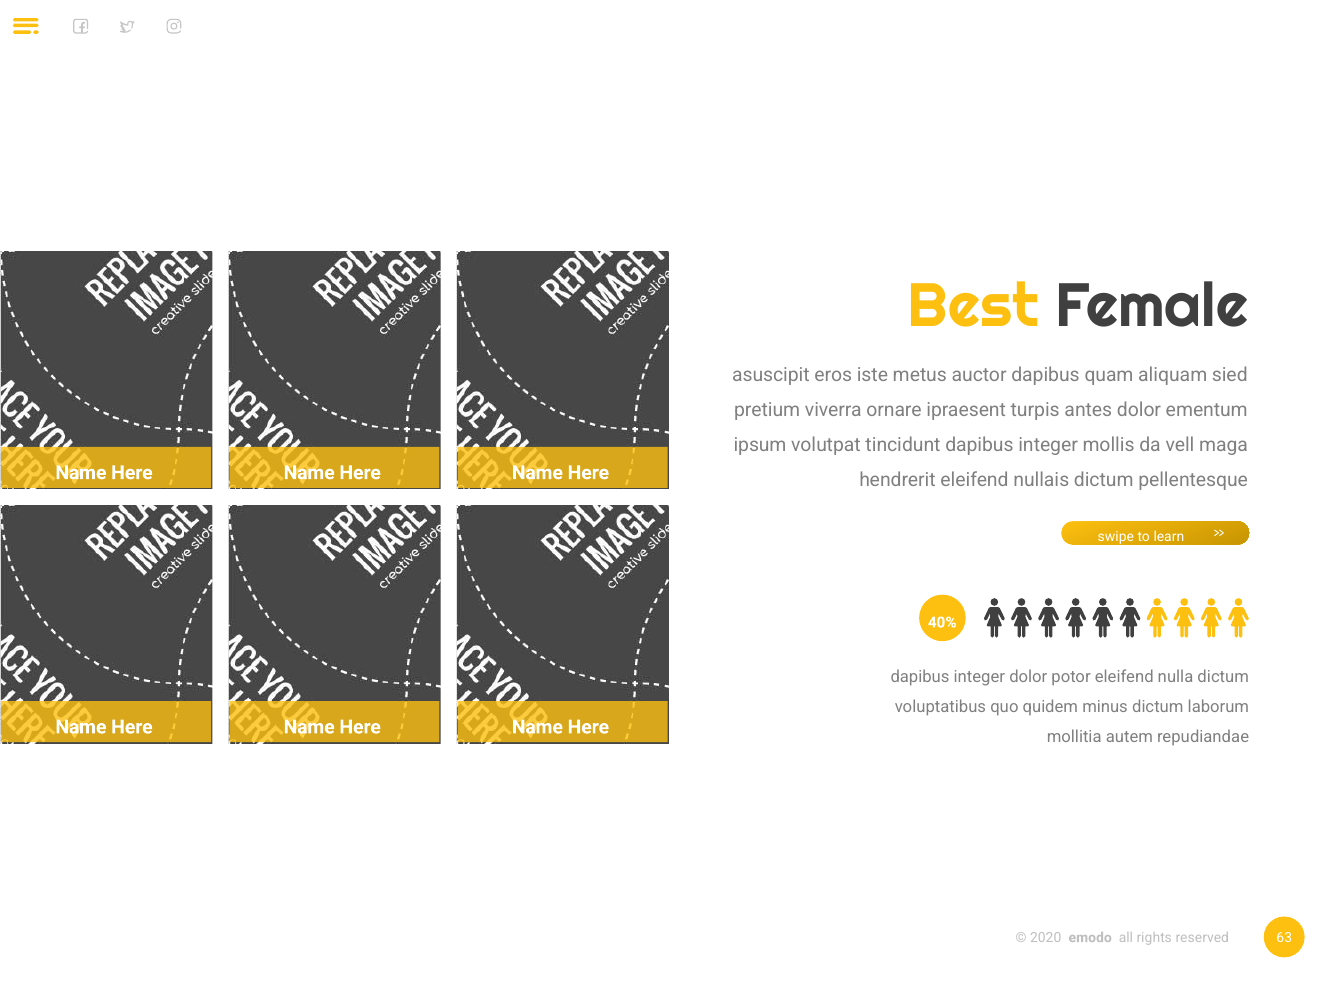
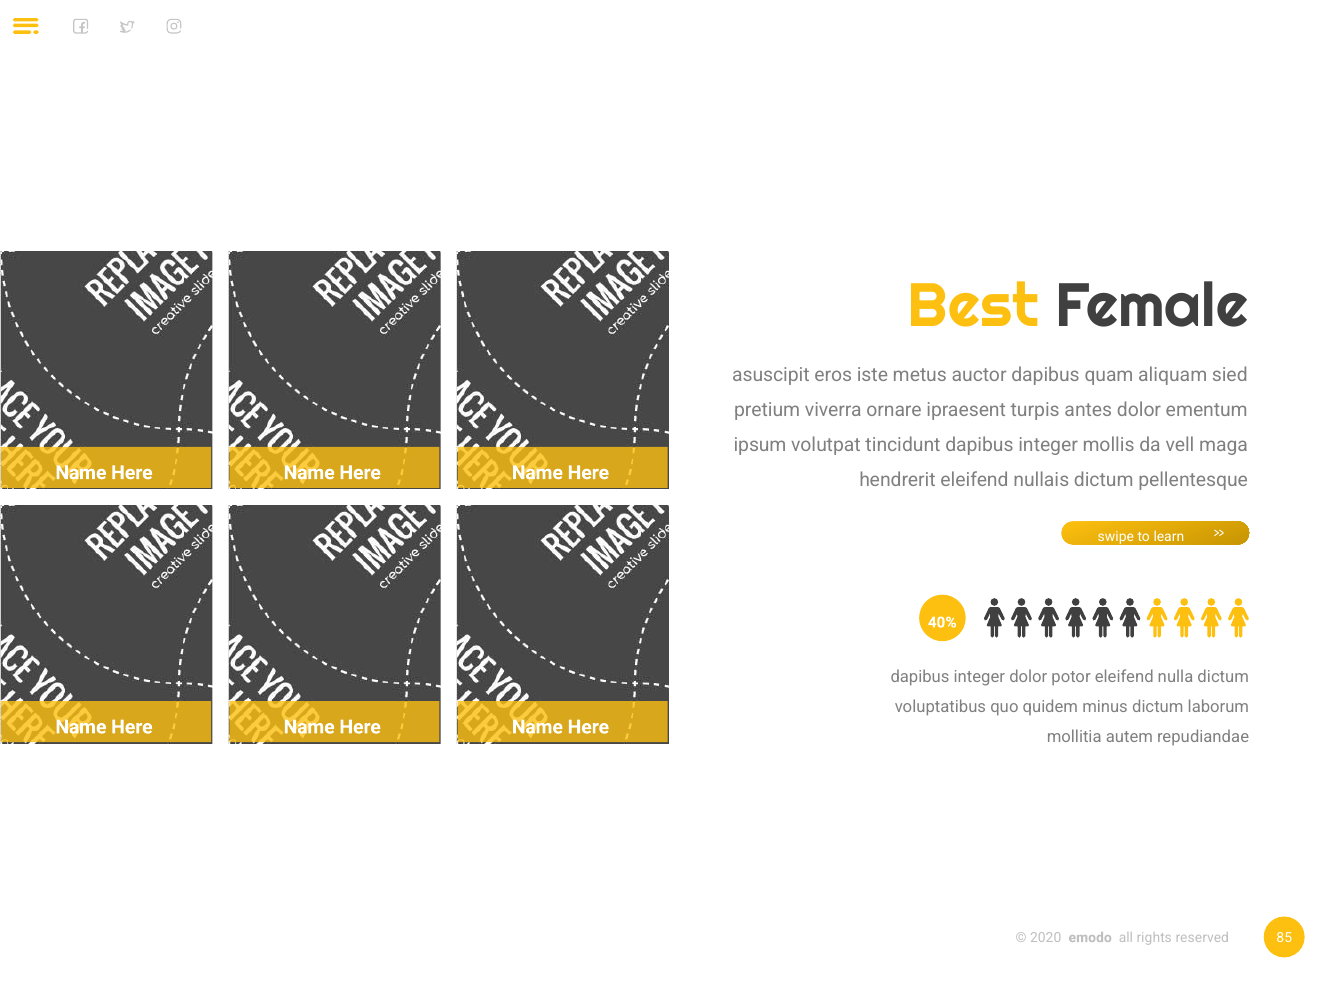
63: 63 -> 85 (1284, 938)
